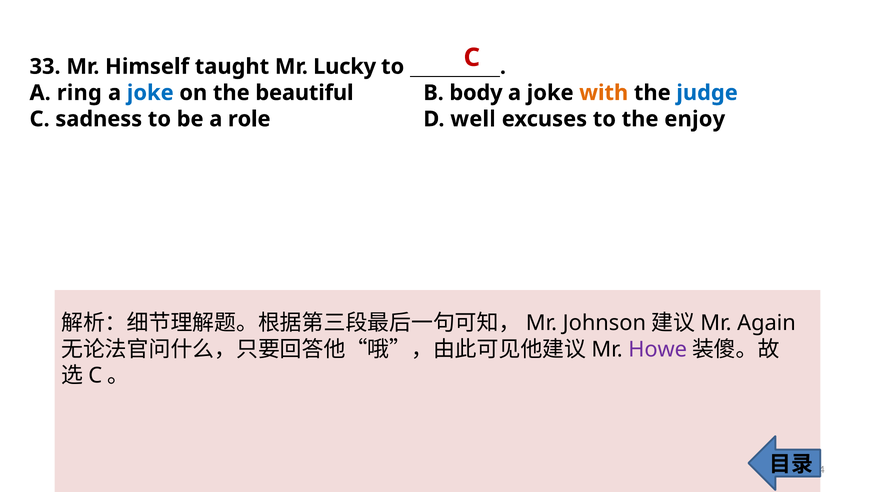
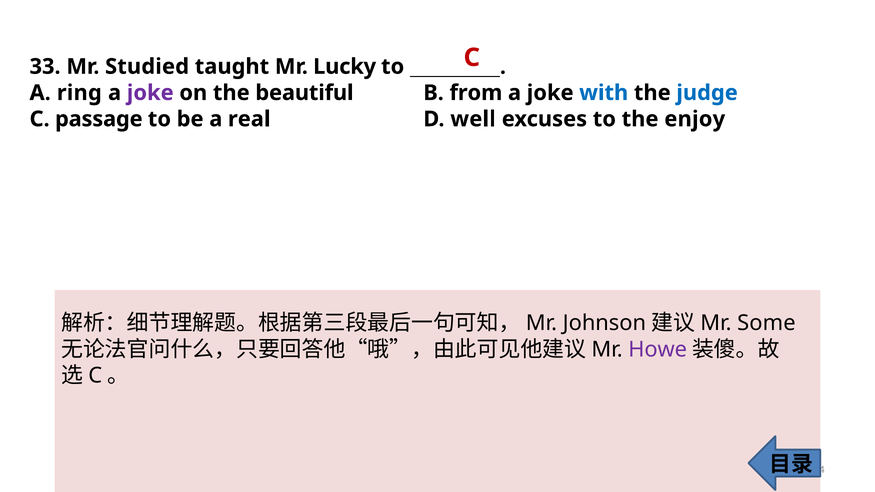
Himself: Himself -> Studied (147, 67)
joke colour: blue -> purple (150, 93)
body: body -> from (476, 93)
with colour: orange -> blue (604, 93)
sadness: sadness -> passage (99, 119)
role: role -> real (249, 119)
Again: Again -> Some (766, 323)
